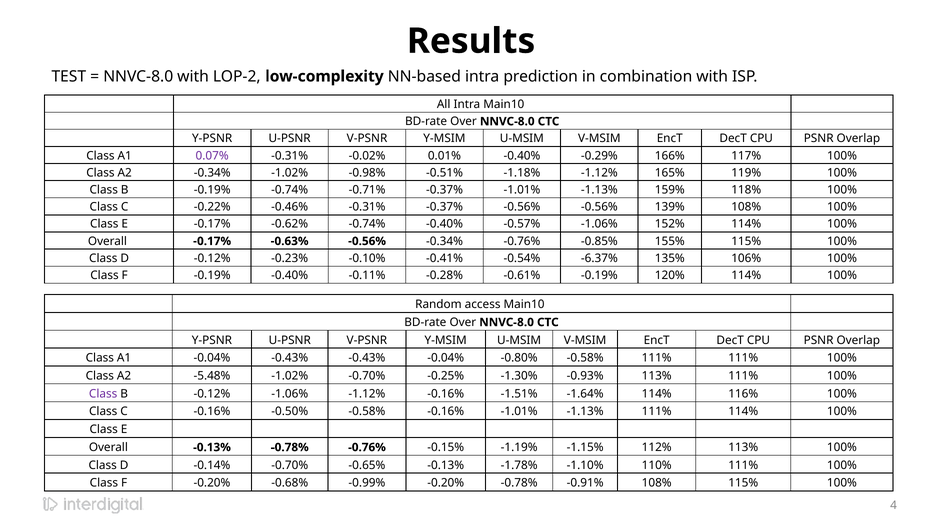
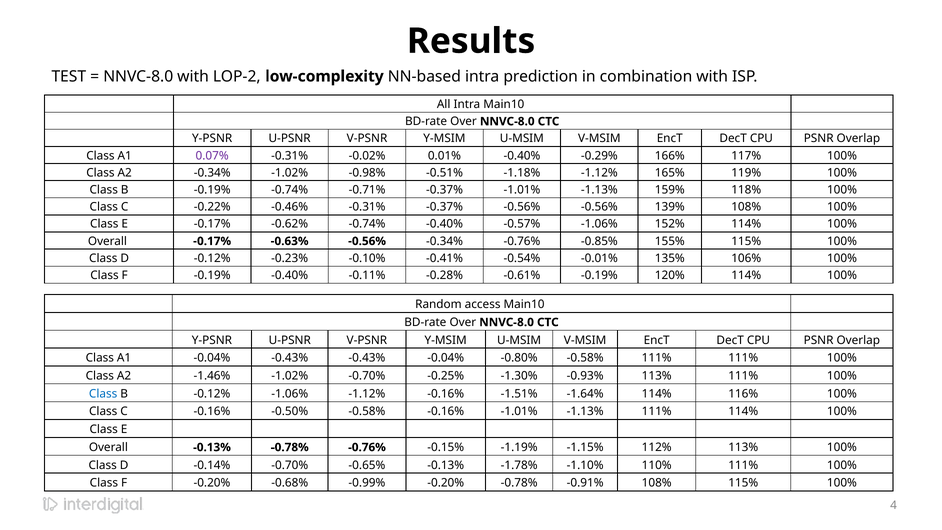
-6.37%: -6.37% -> -0.01% (599, 258)
-5.48%: -5.48% -> -1.46% (212, 376)
Class colour: purple -> blue (103, 394)
